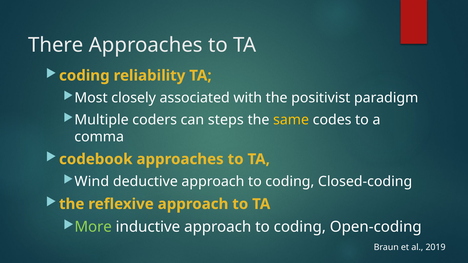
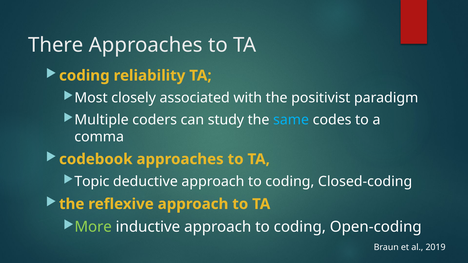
steps: steps -> study (226, 120)
same colour: yellow -> light blue (291, 120)
Wind: Wind -> Topic (92, 182)
